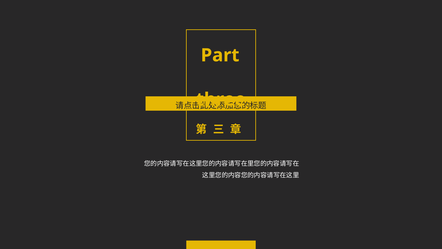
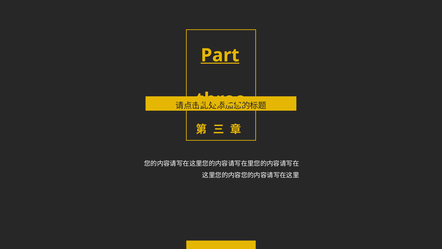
Part underline: none -> present (220, 55)
